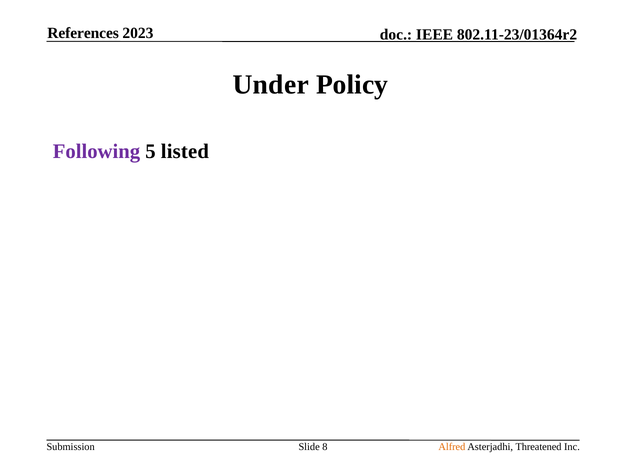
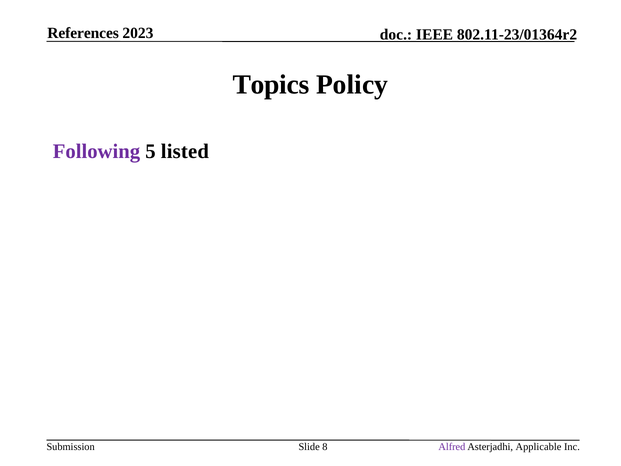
Under: Under -> Topics (271, 85)
Alfred colour: orange -> purple (452, 447)
Threatened: Threatened -> Applicable (539, 447)
